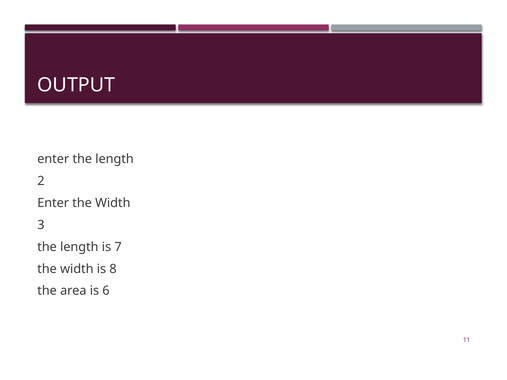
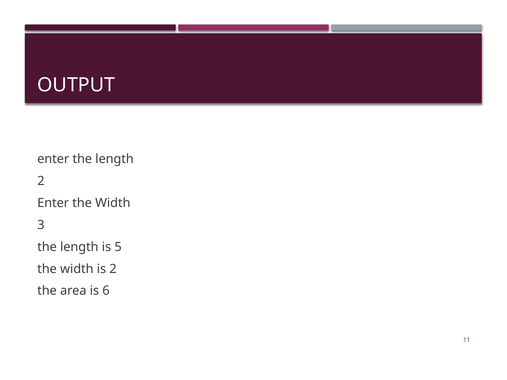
7: 7 -> 5 (118, 247)
is 8: 8 -> 2 (113, 269)
